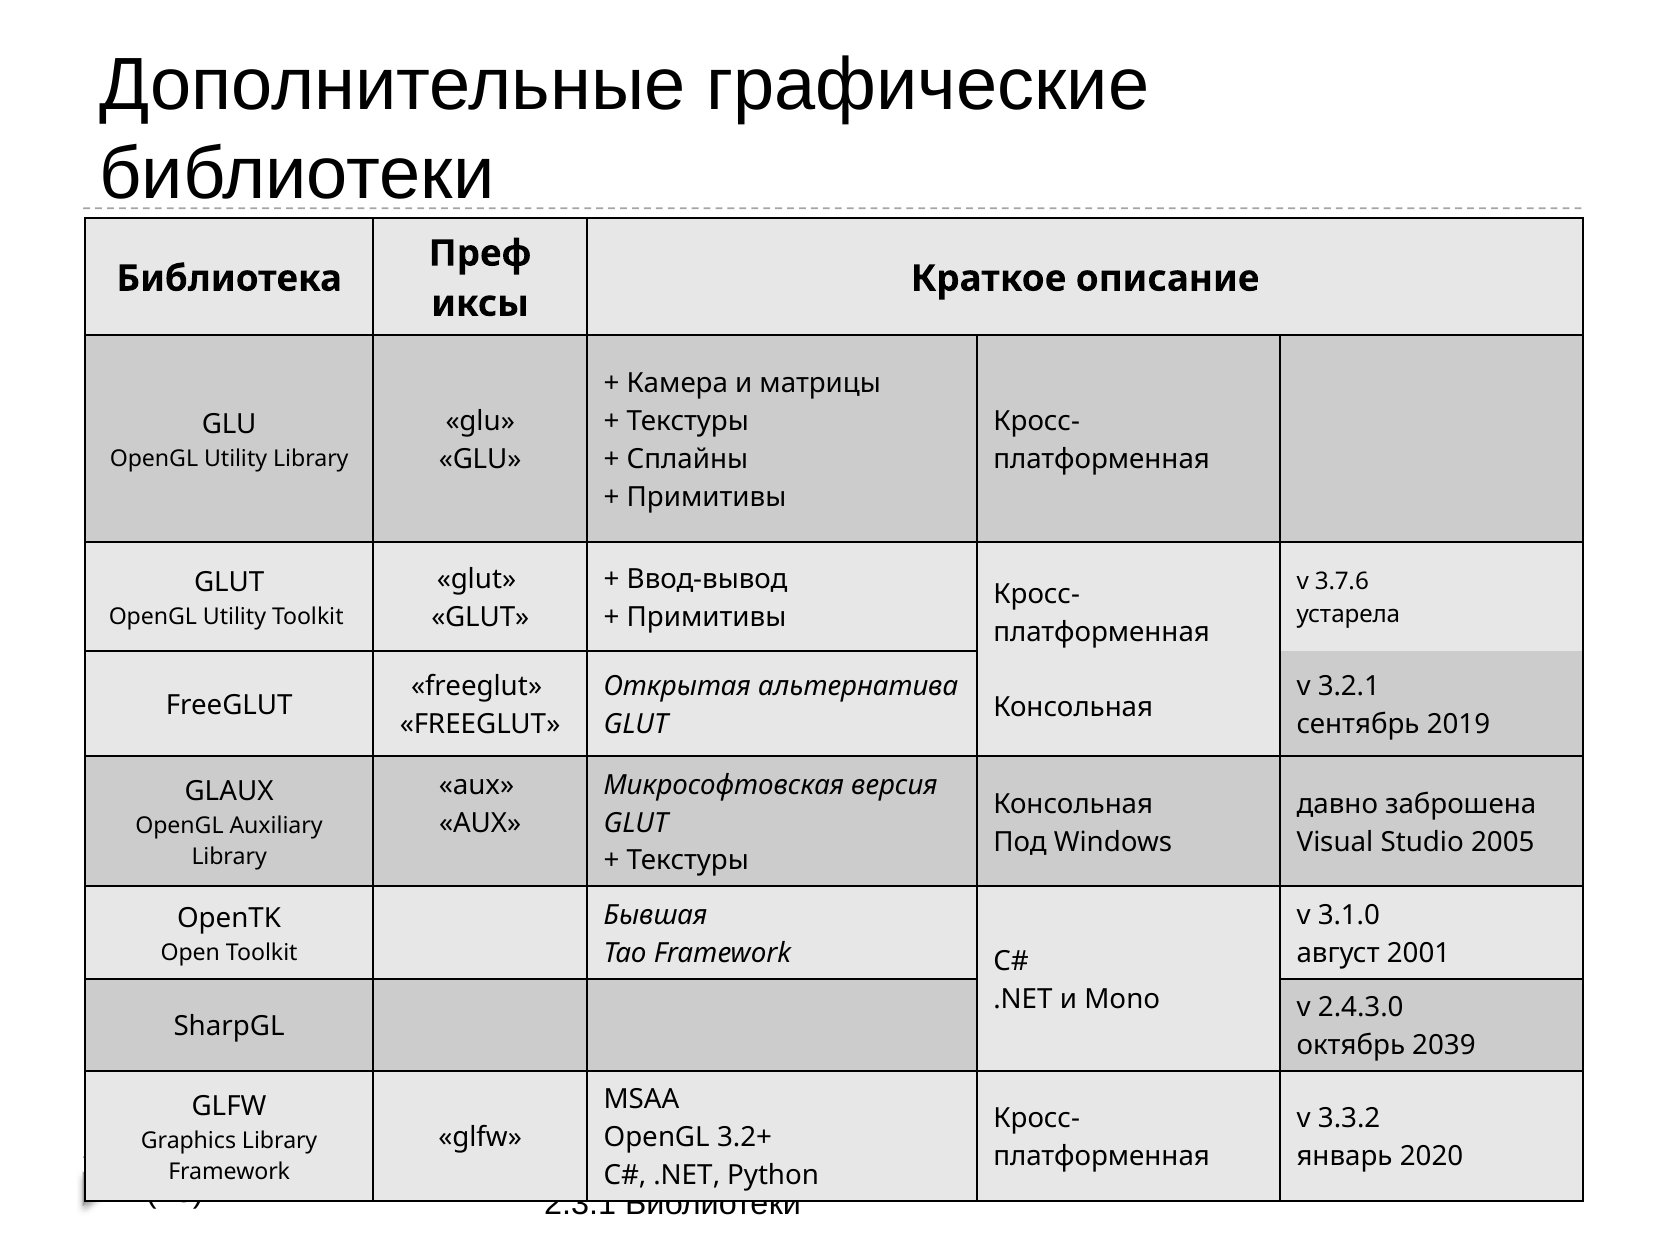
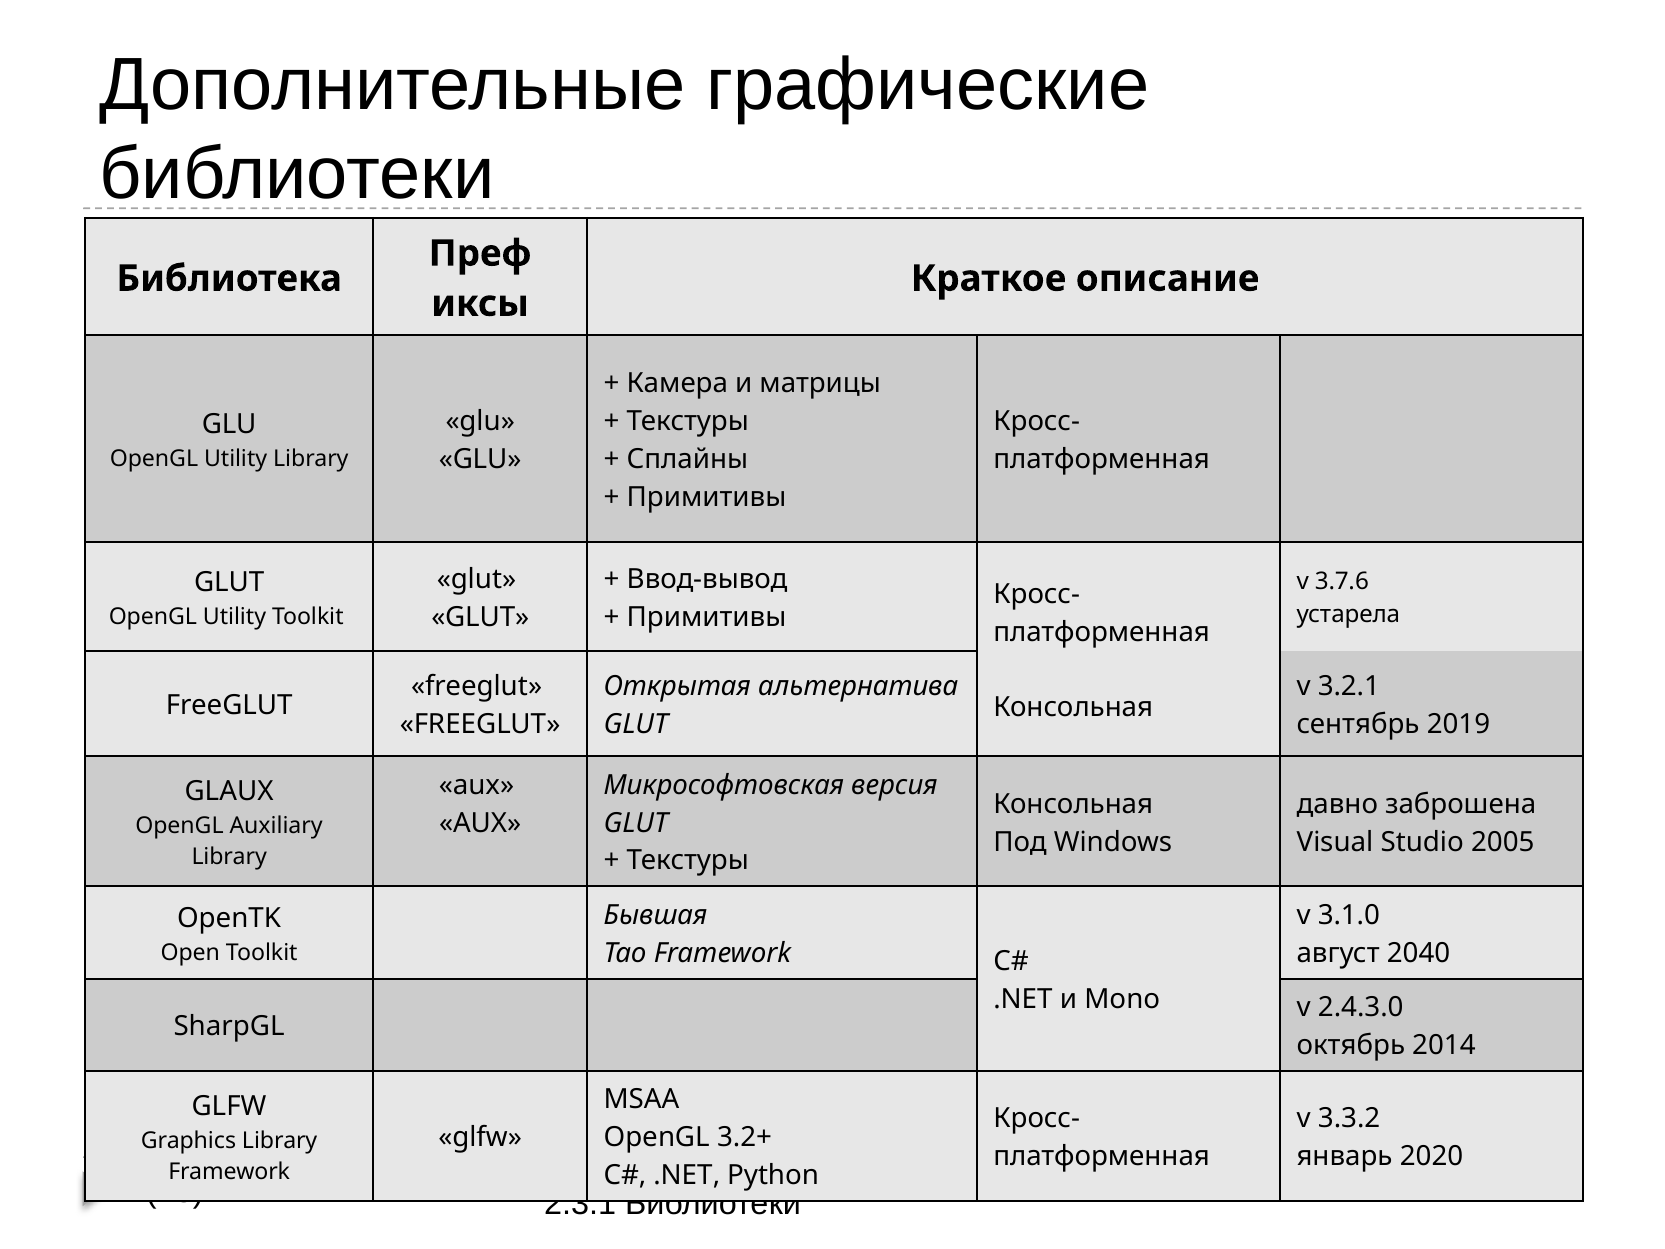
2001: 2001 -> 2040 (1419, 953)
2039: 2039 -> 2014 (1444, 1045)
